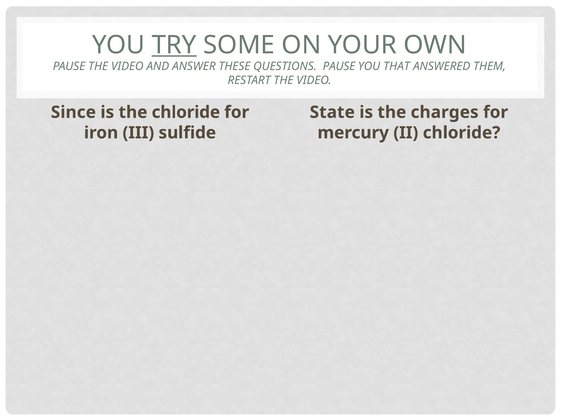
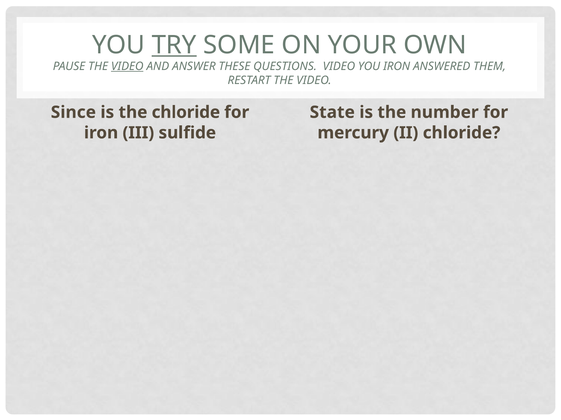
VIDEO underline: none -> present (127, 67)
QUESTIONS PAUSE: PAUSE -> VIDEO (339, 67)
YOU THAT: THAT -> IRON (397, 67)
charges: charges -> number (445, 112)
